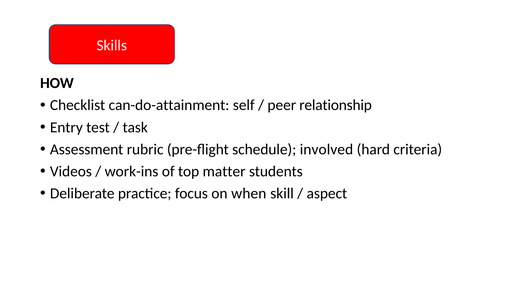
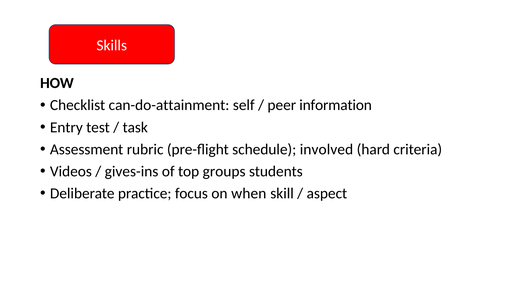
relationship: relationship -> information (336, 105)
work-ins: work-ins -> gives-ins (132, 171)
matter: matter -> groups (224, 171)
